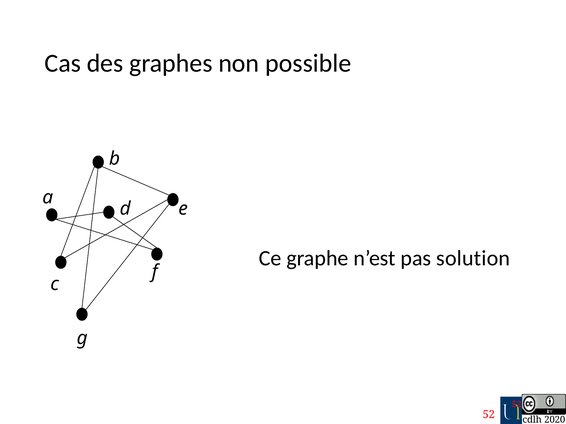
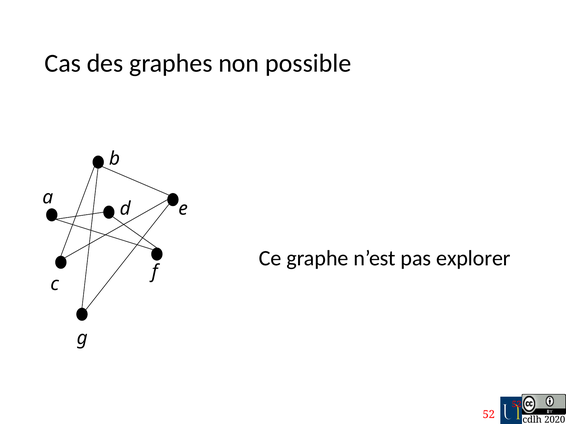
solution: solution -> explorer (473, 259)
